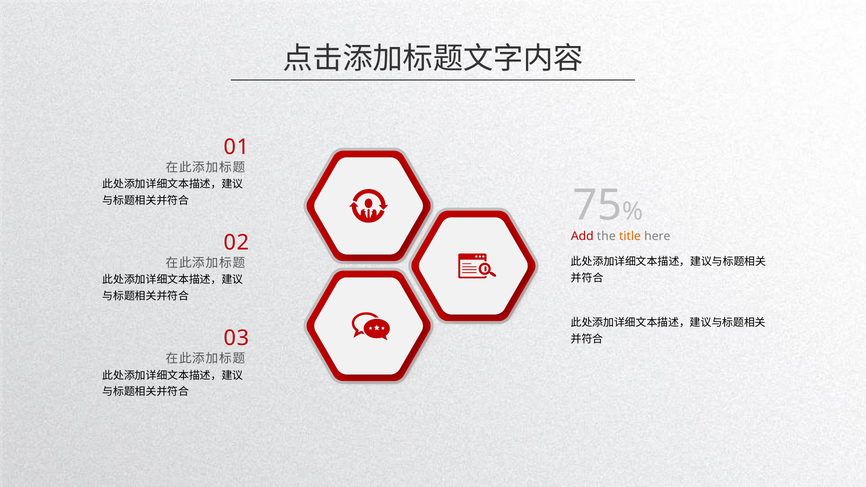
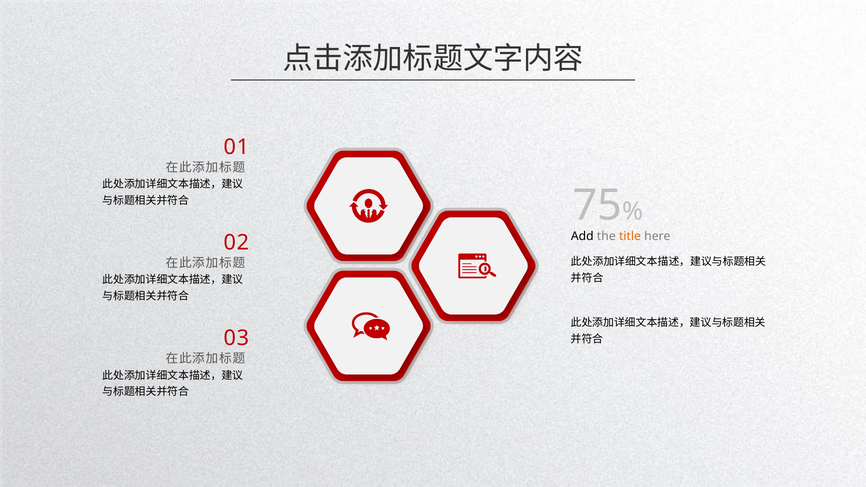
Add colour: red -> black (582, 236)
